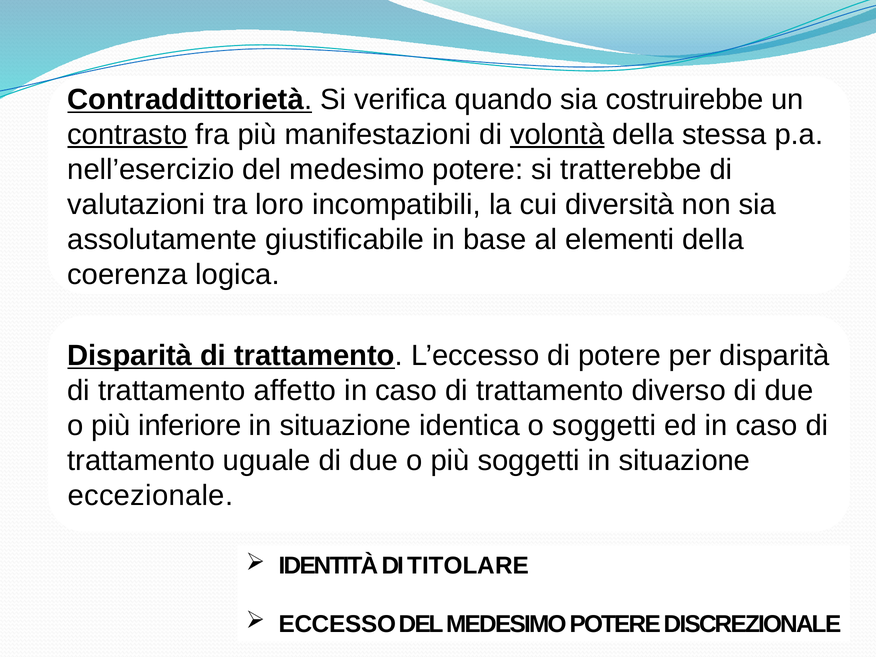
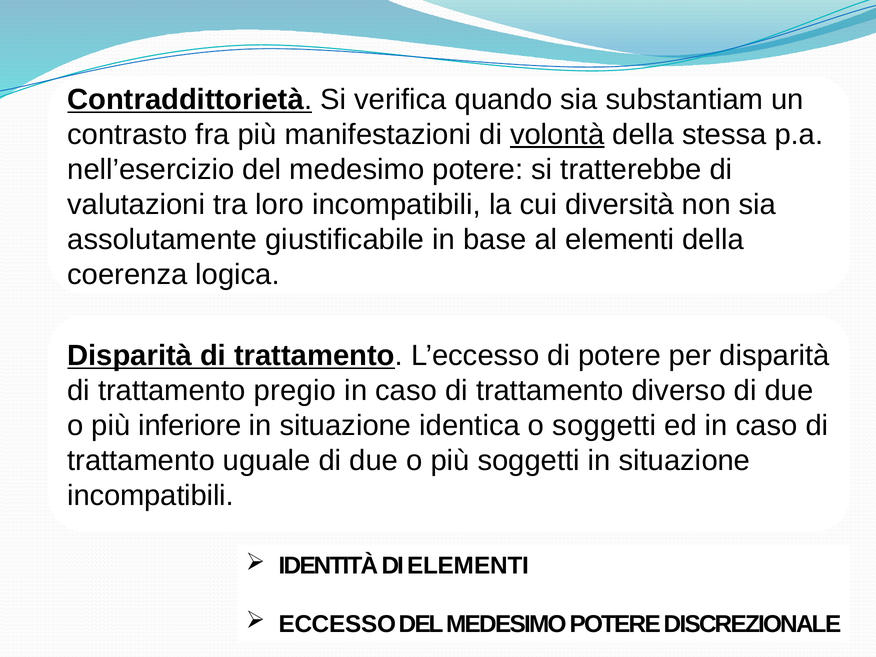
costruirebbe: costruirebbe -> substantiam (684, 99)
contrasto underline: present -> none (127, 135)
affetto: affetto -> pregio (295, 391)
eccezionale: eccezionale -> incompatibili (151, 496)
DI TITOLARE: TITOLARE -> ELEMENTI (468, 566)
